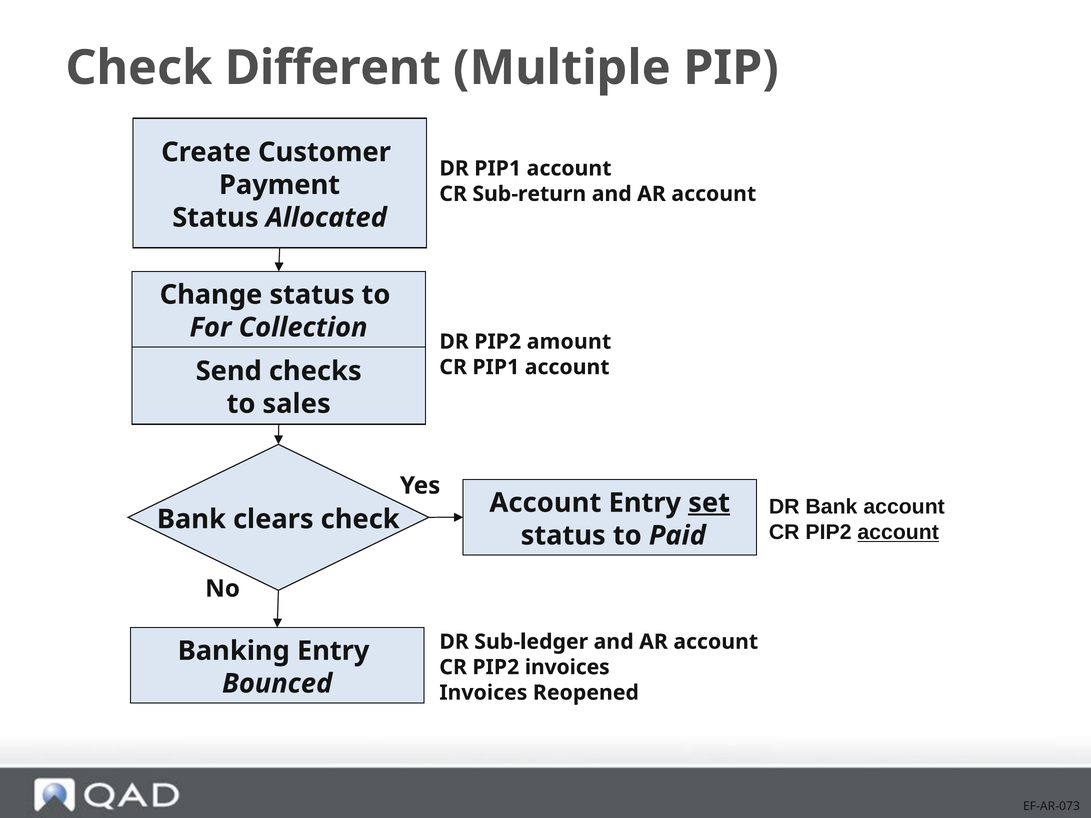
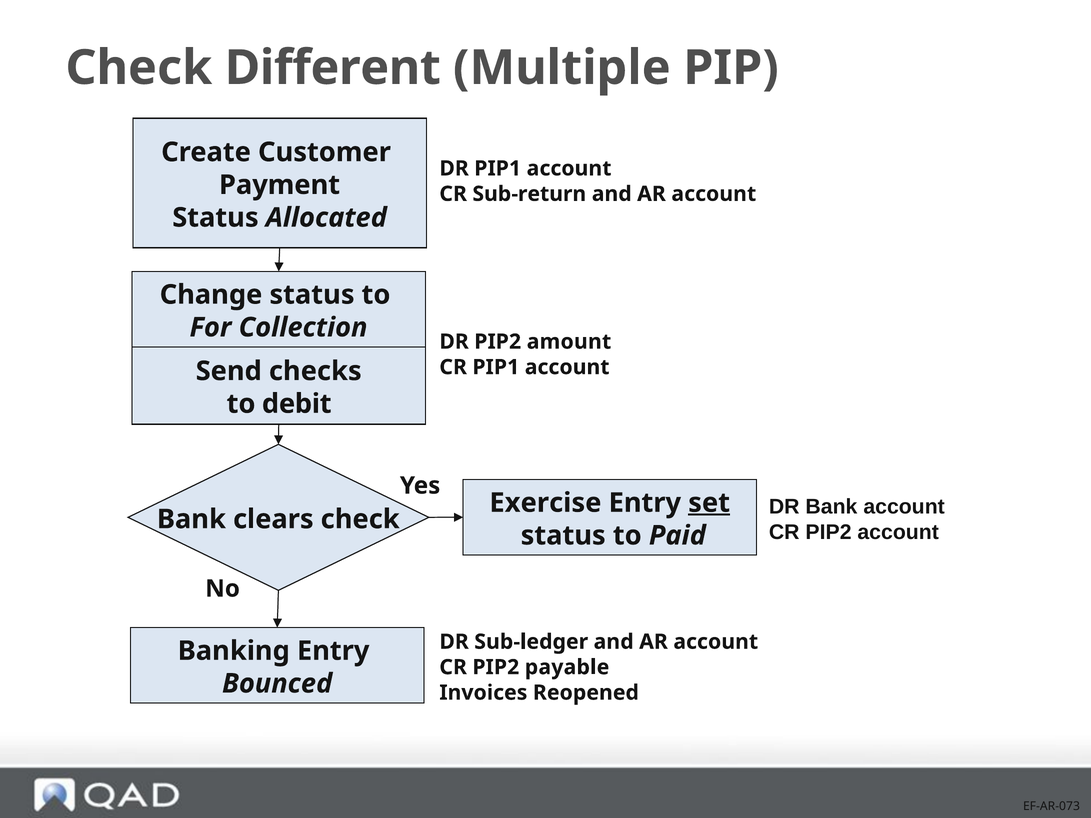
sales: sales -> debit (297, 404)
Account: Account -> Exercise (545, 503)
account underline: present -> none (898, 533)
PIP2 invoices: invoices -> payable (567, 667)
